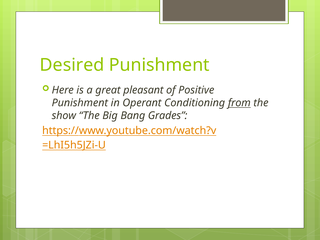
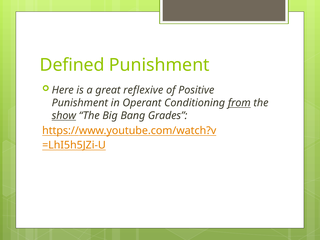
Desired: Desired -> Defined (72, 65)
pleasant: pleasant -> reflexive (143, 90)
show underline: none -> present (64, 116)
